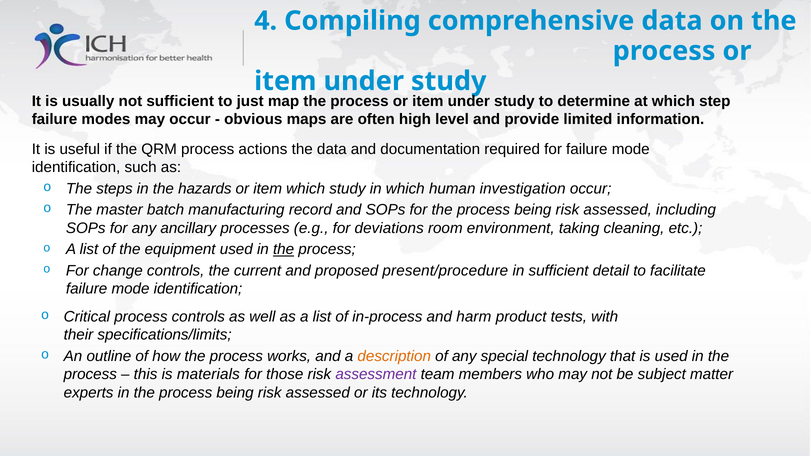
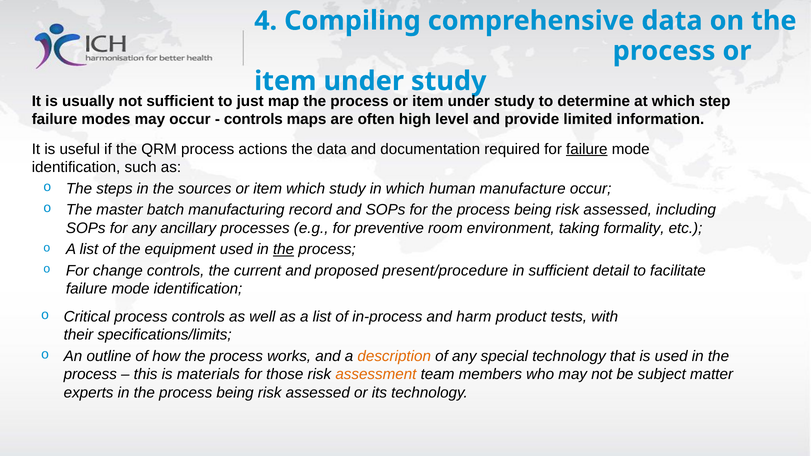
obvious: obvious -> controls (253, 119)
failure underline: none -> present (587, 149)
hazards: hazards -> sources (205, 189)
investigation: investigation -> manufacture (523, 189)
deviations: deviations -> preventive (389, 228)
cleaning: cleaning -> formality (634, 228)
assessment colour: purple -> orange (376, 375)
